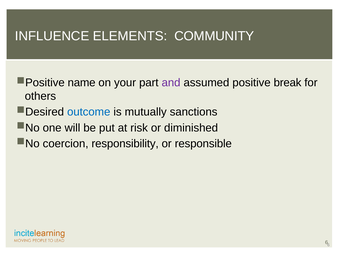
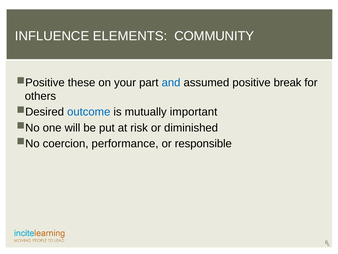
name: name -> these (82, 82)
and colour: purple -> blue (171, 82)
sanctions: sanctions -> important (194, 112)
responsibility: responsibility -> performance (125, 143)
